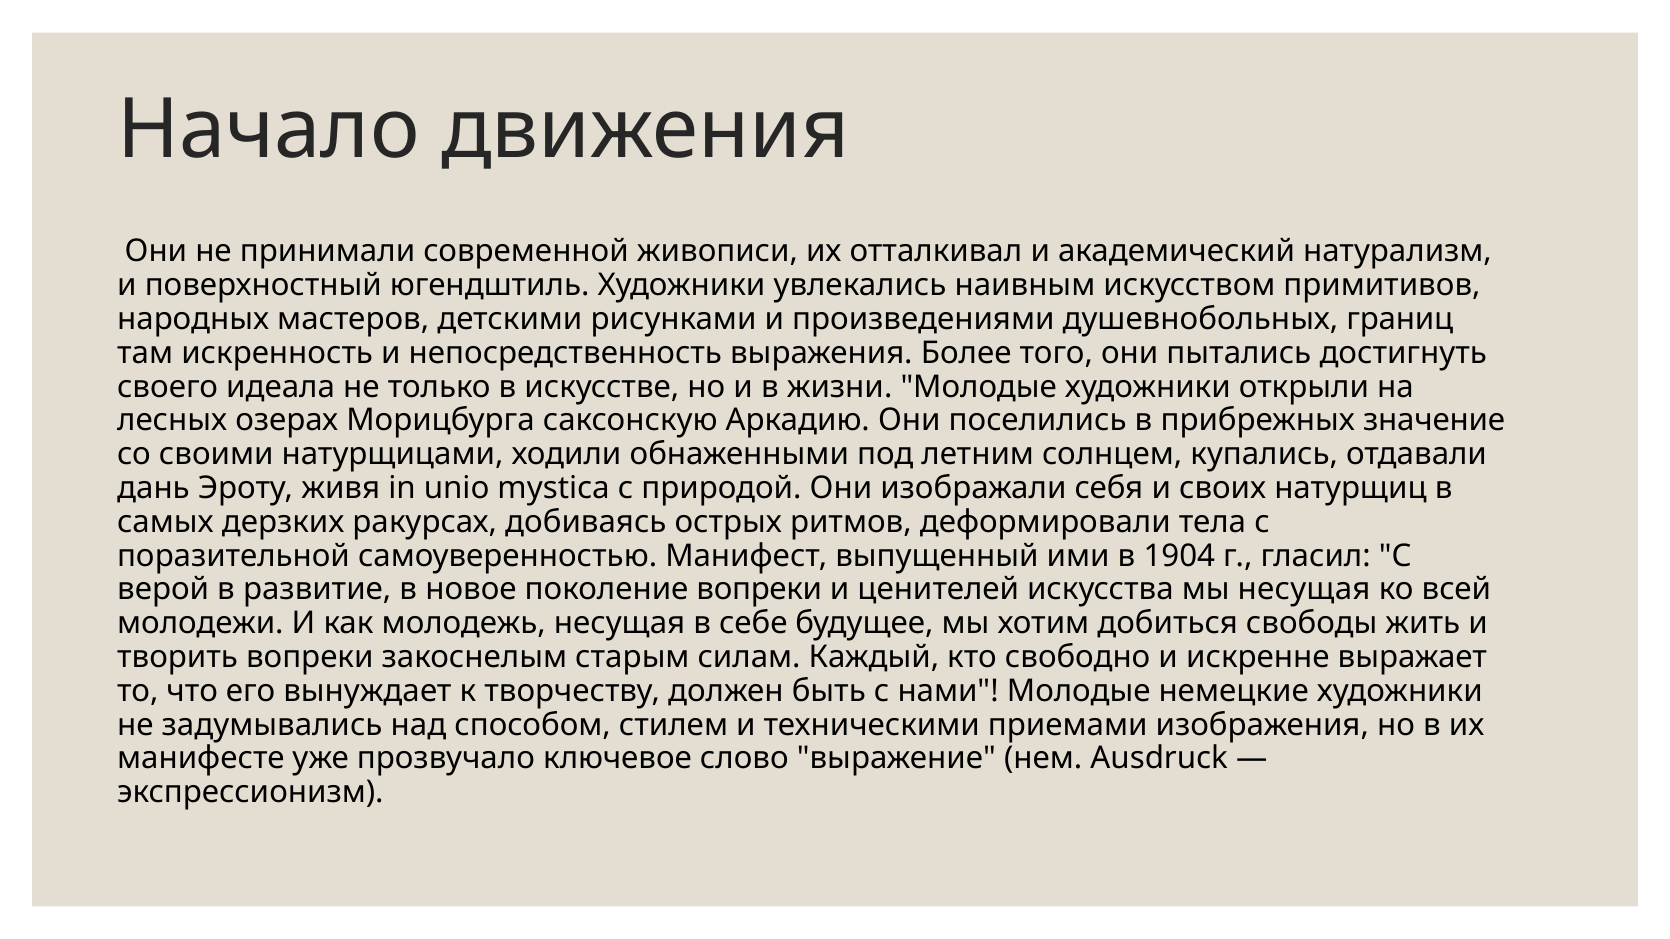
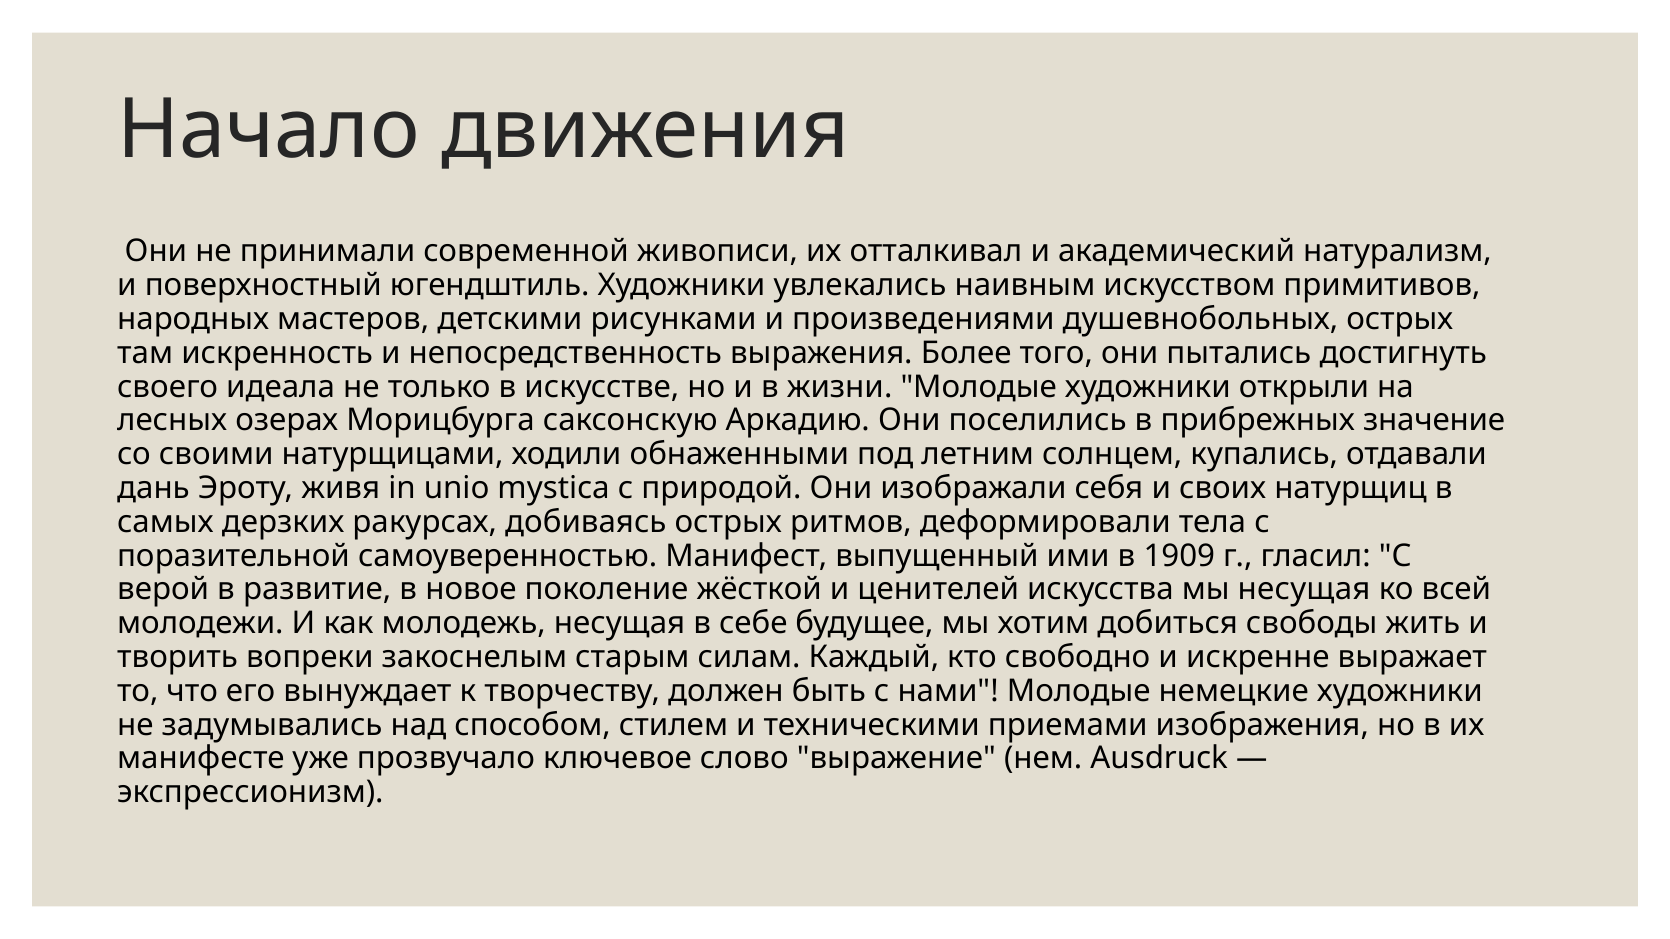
душевнобольных границ: границ -> острых (1400, 319)
1904: 1904 -> 1909 (1179, 556)
поколение вопреки: вопреки -> жёсткой (759, 590)
